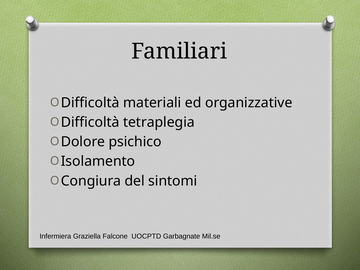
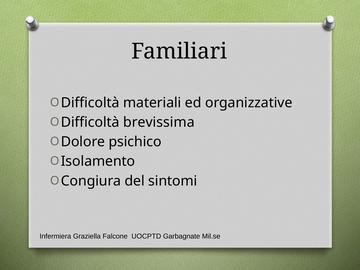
tetraplegia: tetraplegia -> brevissima (159, 122)
